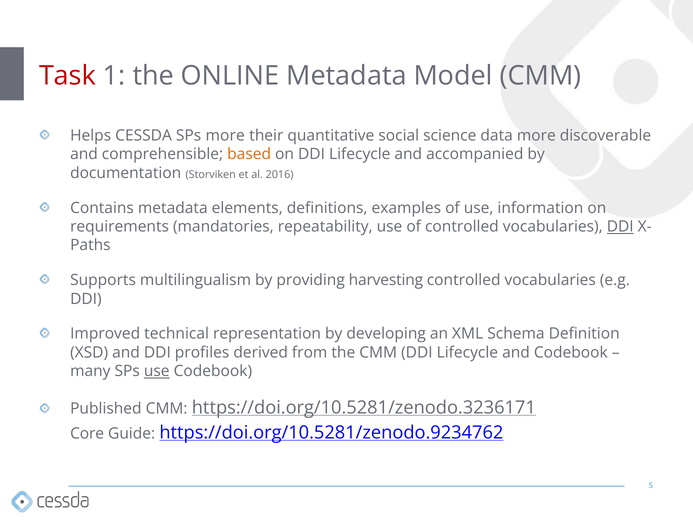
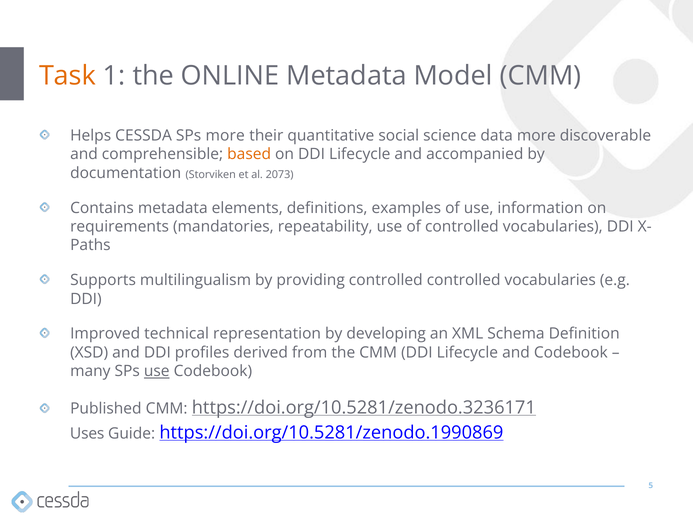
Task colour: red -> orange (68, 76)
2016: 2016 -> 2073 (280, 175)
DDI underline: present -> none (620, 227)
providing harvesting: harvesting -> controlled (386, 280)
Core: Core -> Uses (87, 434)
https://doi.org/10.5281/zenodo.9234762: https://doi.org/10.5281/zenodo.9234762 -> https://doi.org/10.5281/zenodo.1990869 (331, 433)
